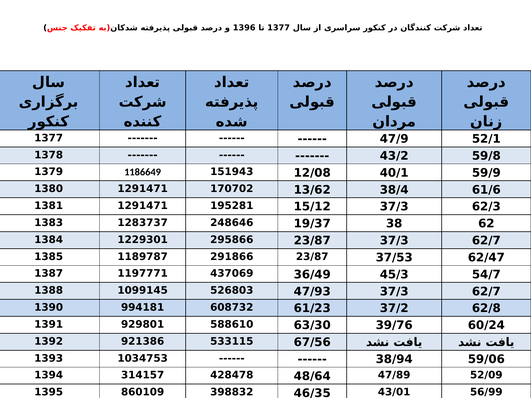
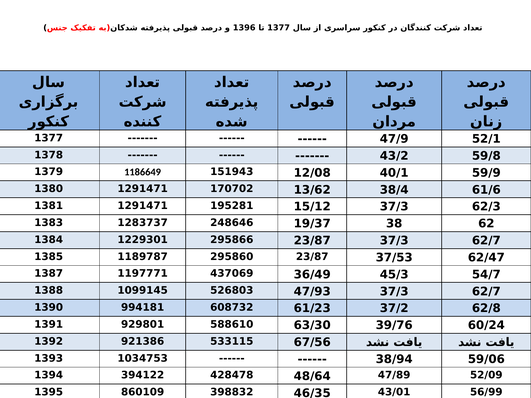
291866: 291866 -> 295860 (232, 257)
314157: 314157 -> 394122 (143, 375)
